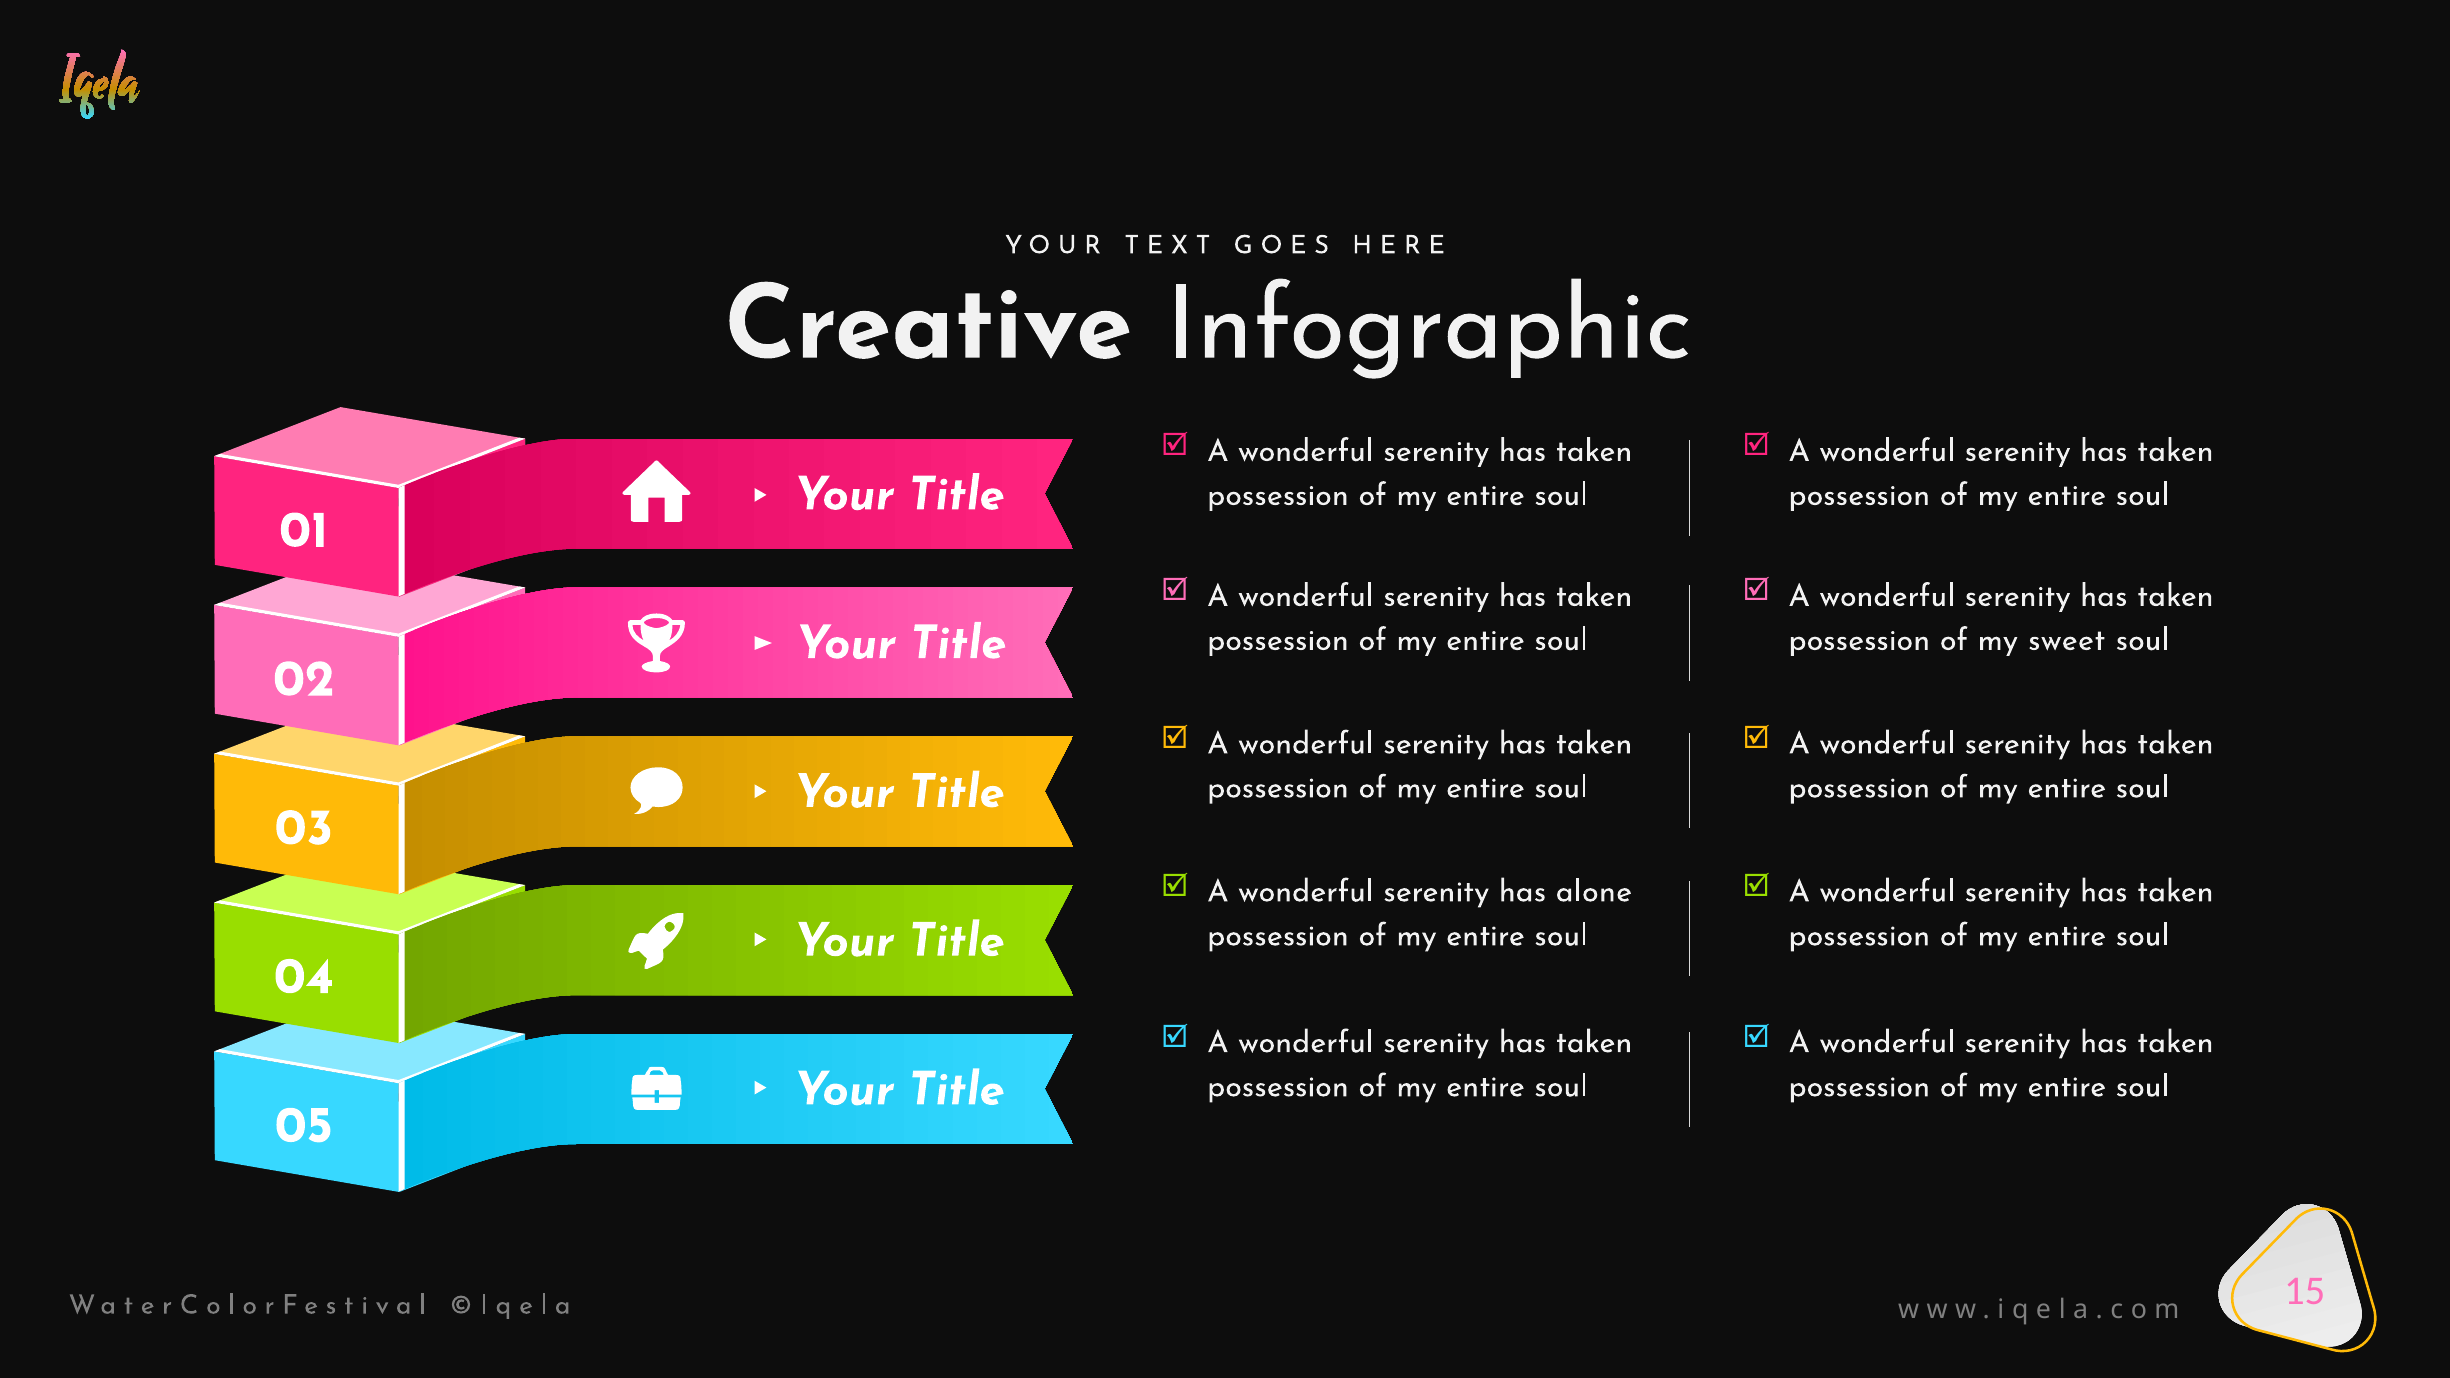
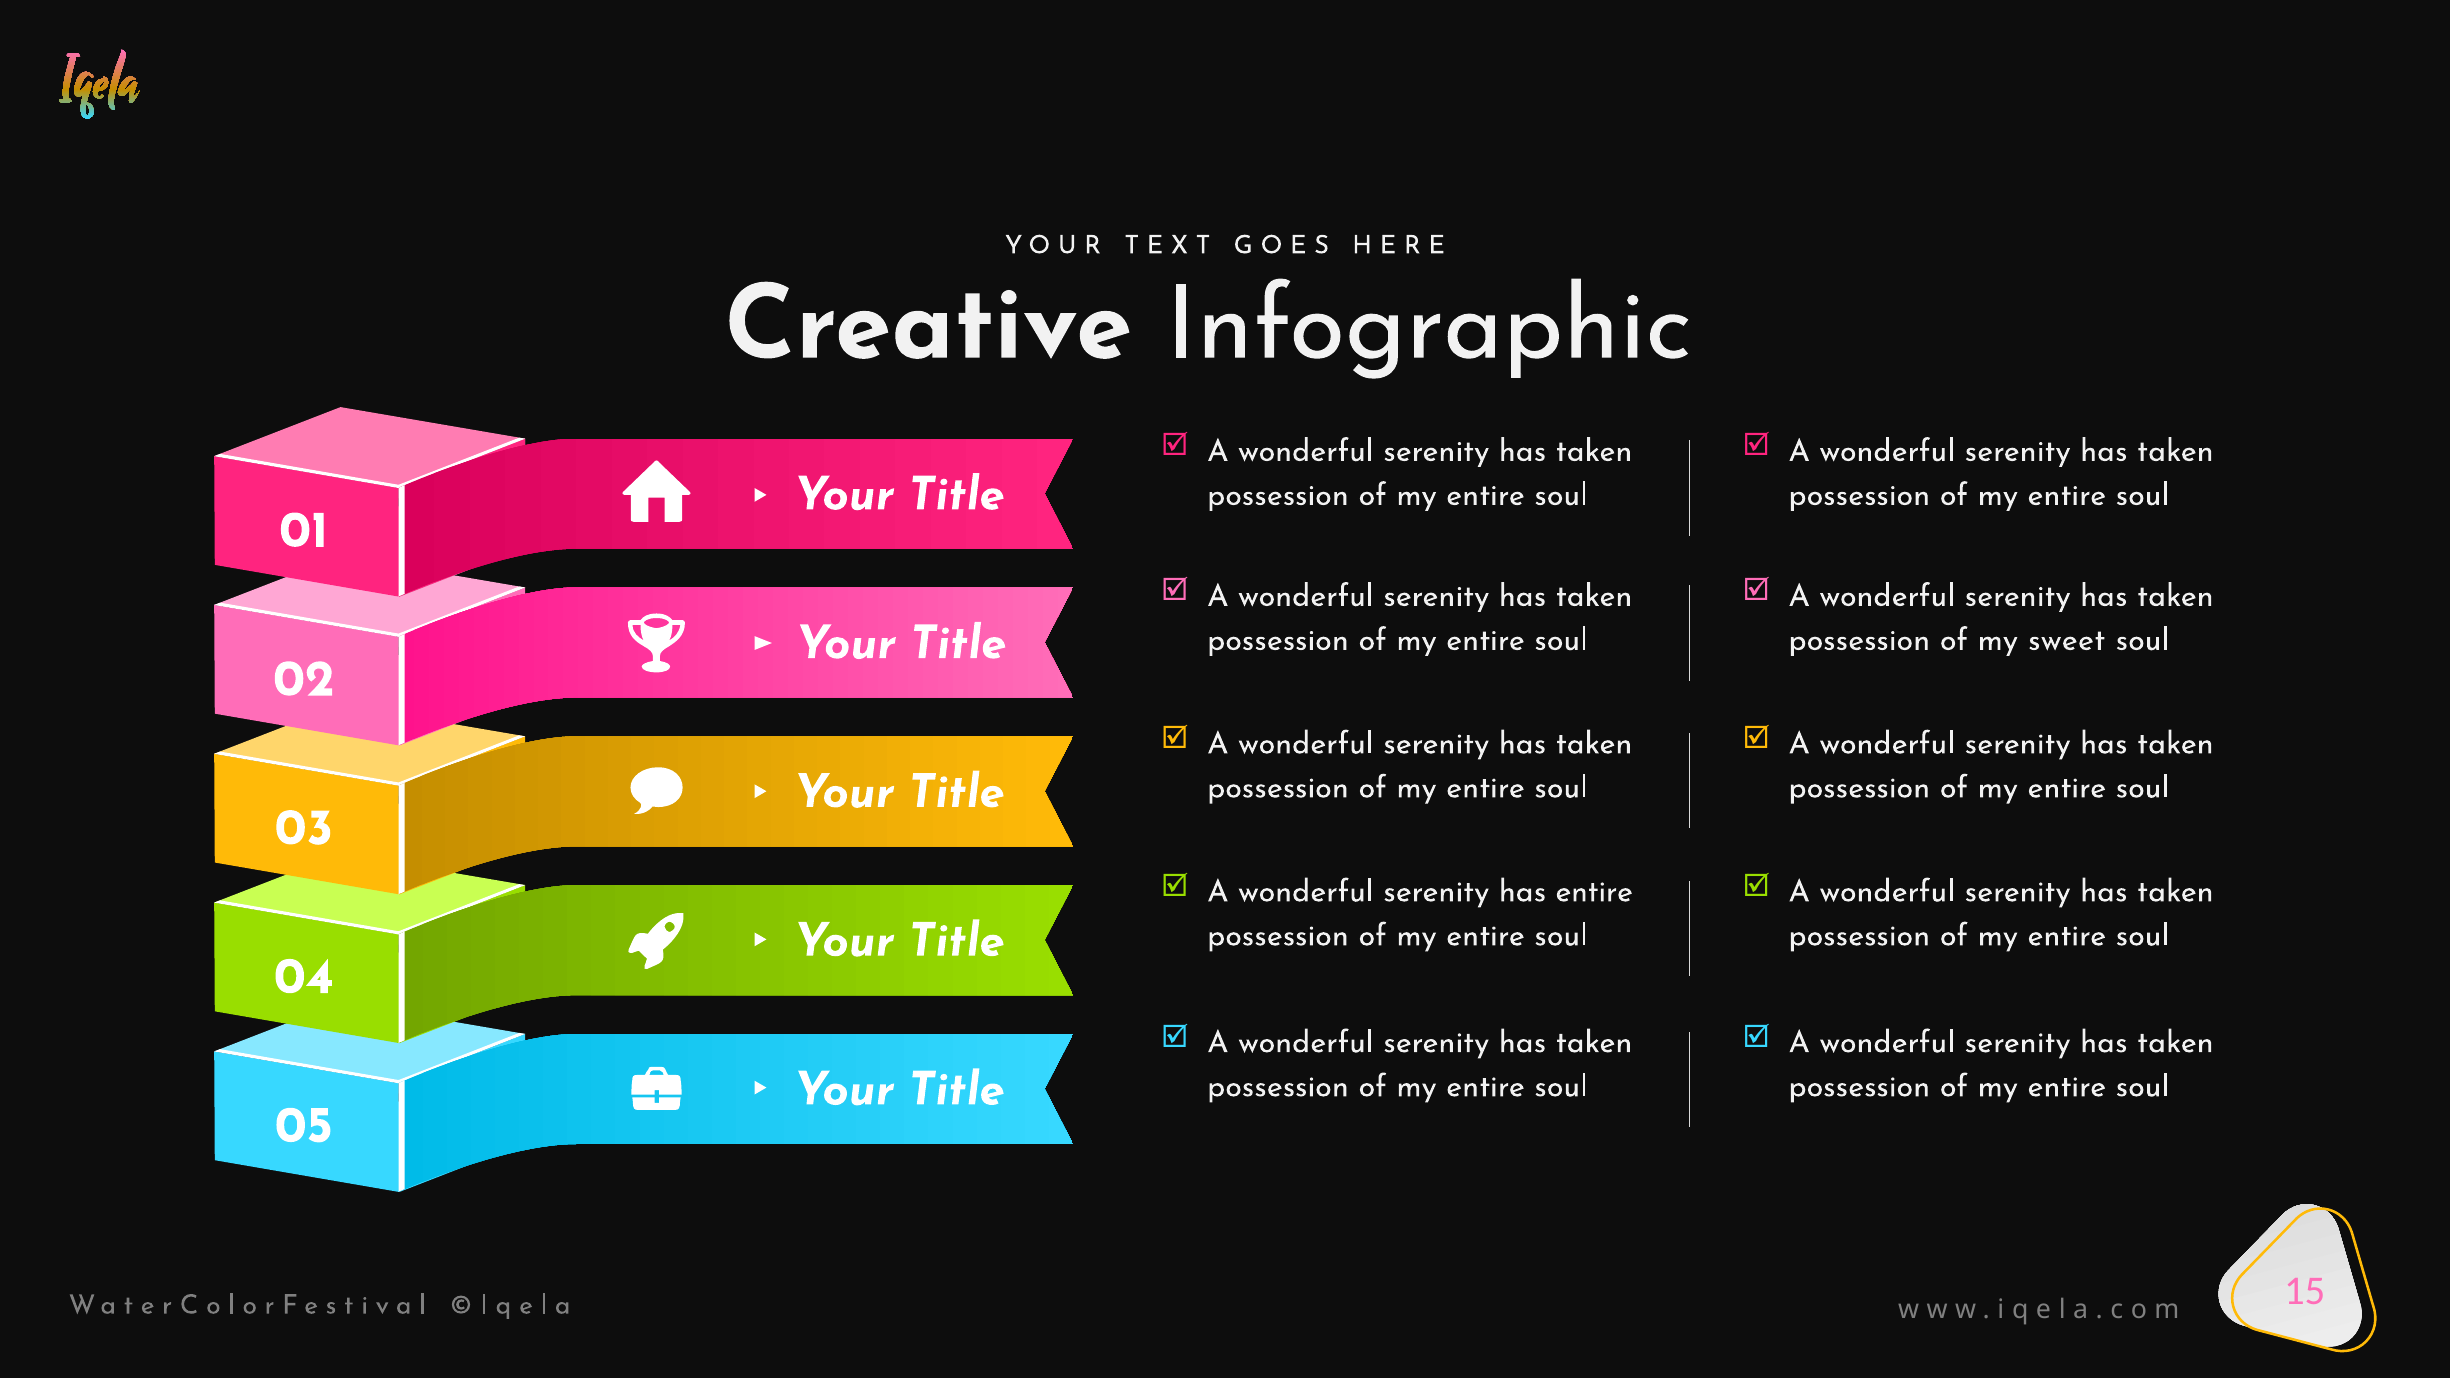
has alone: alone -> entire (1594, 891)
